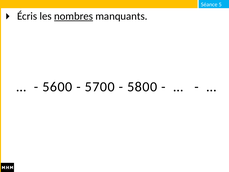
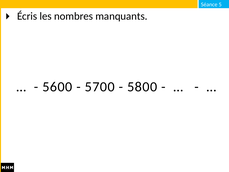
nombres underline: present -> none (74, 16)
